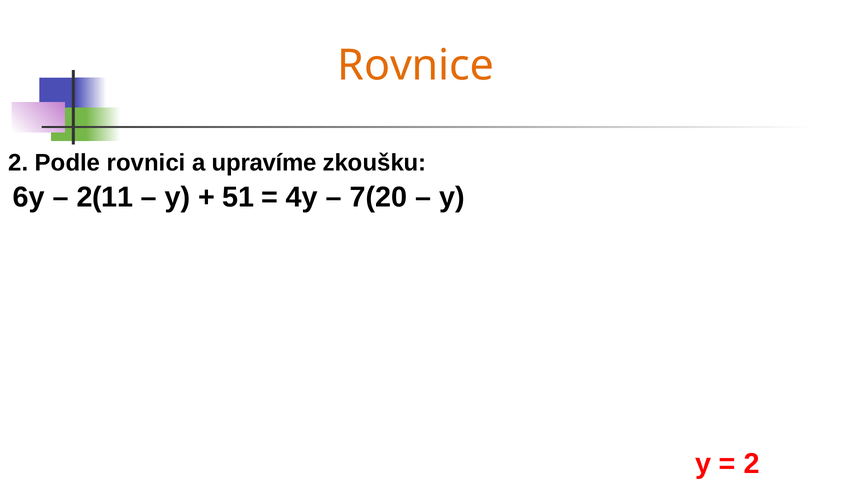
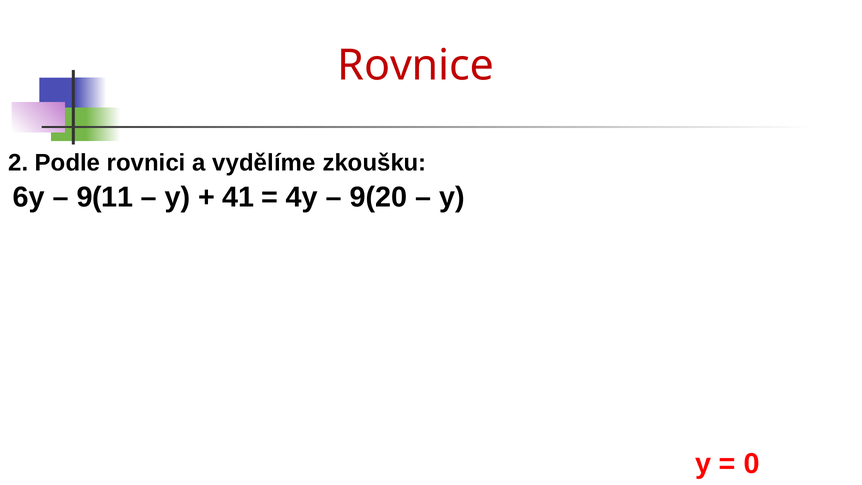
Rovnice colour: orange -> red (416, 66)
upravíme: upravíme -> vydělíme (264, 163)
2(11: 2(11 -> 9(11 (105, 197)
51: 51 -> 41 (238, 197)
7(20: 7(20 -> 9(20 (379, 197)
2: 2 -> 0 (752, 464)
